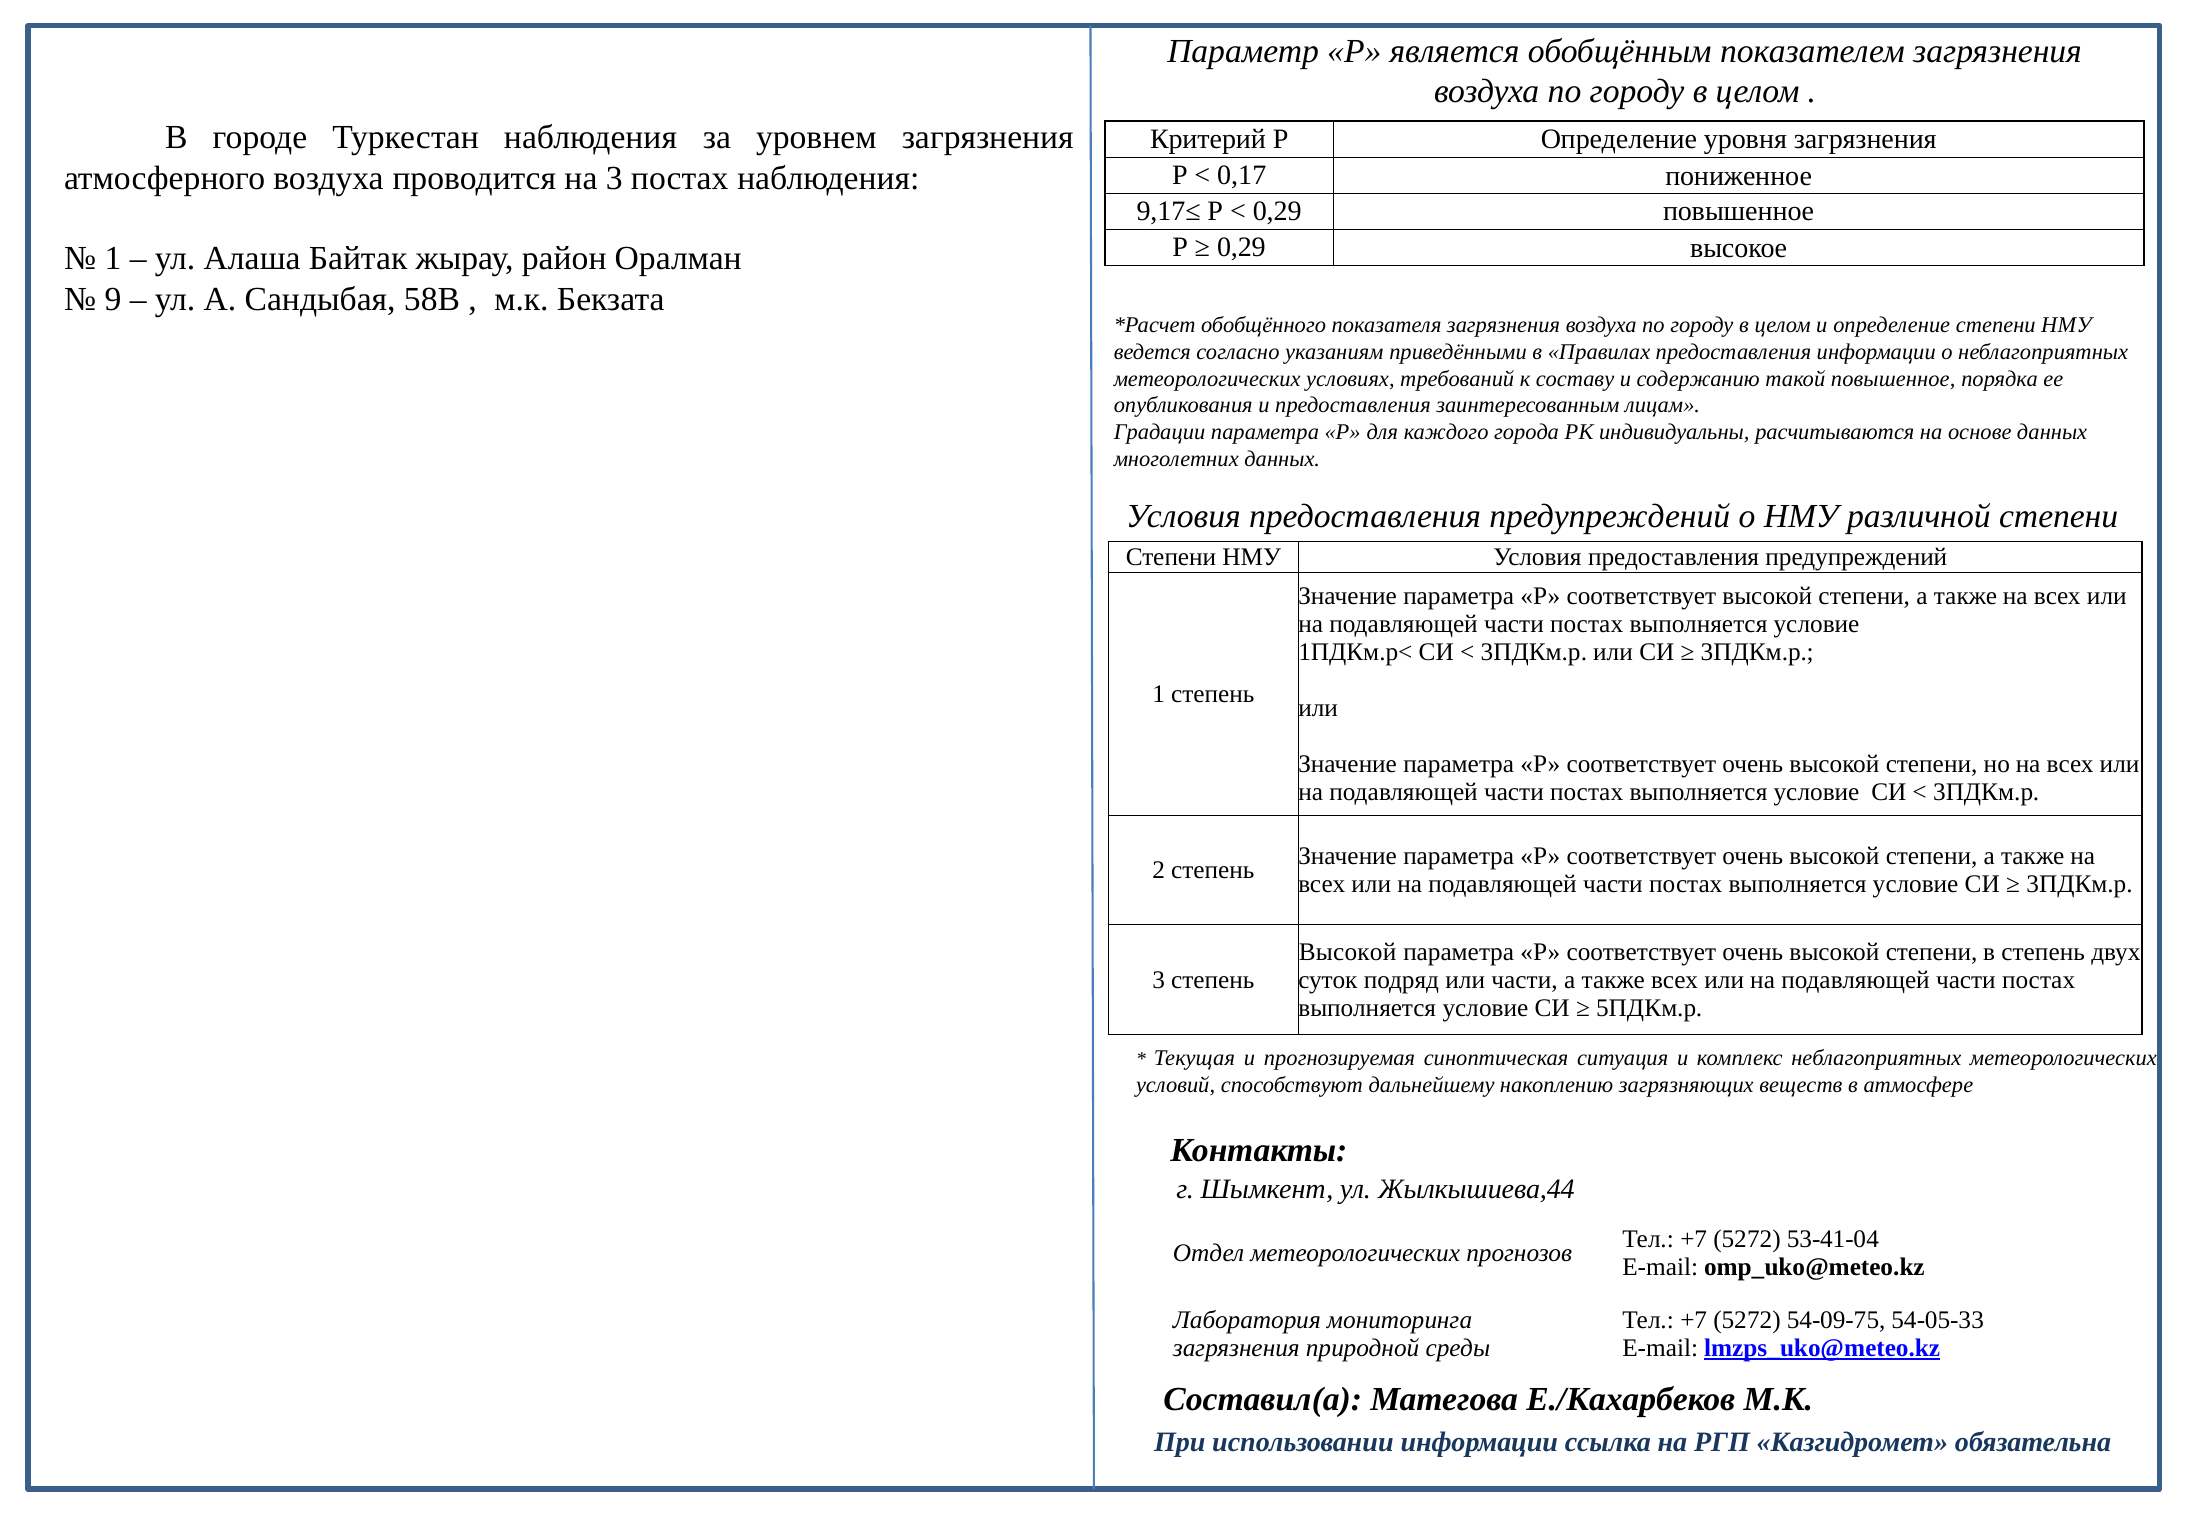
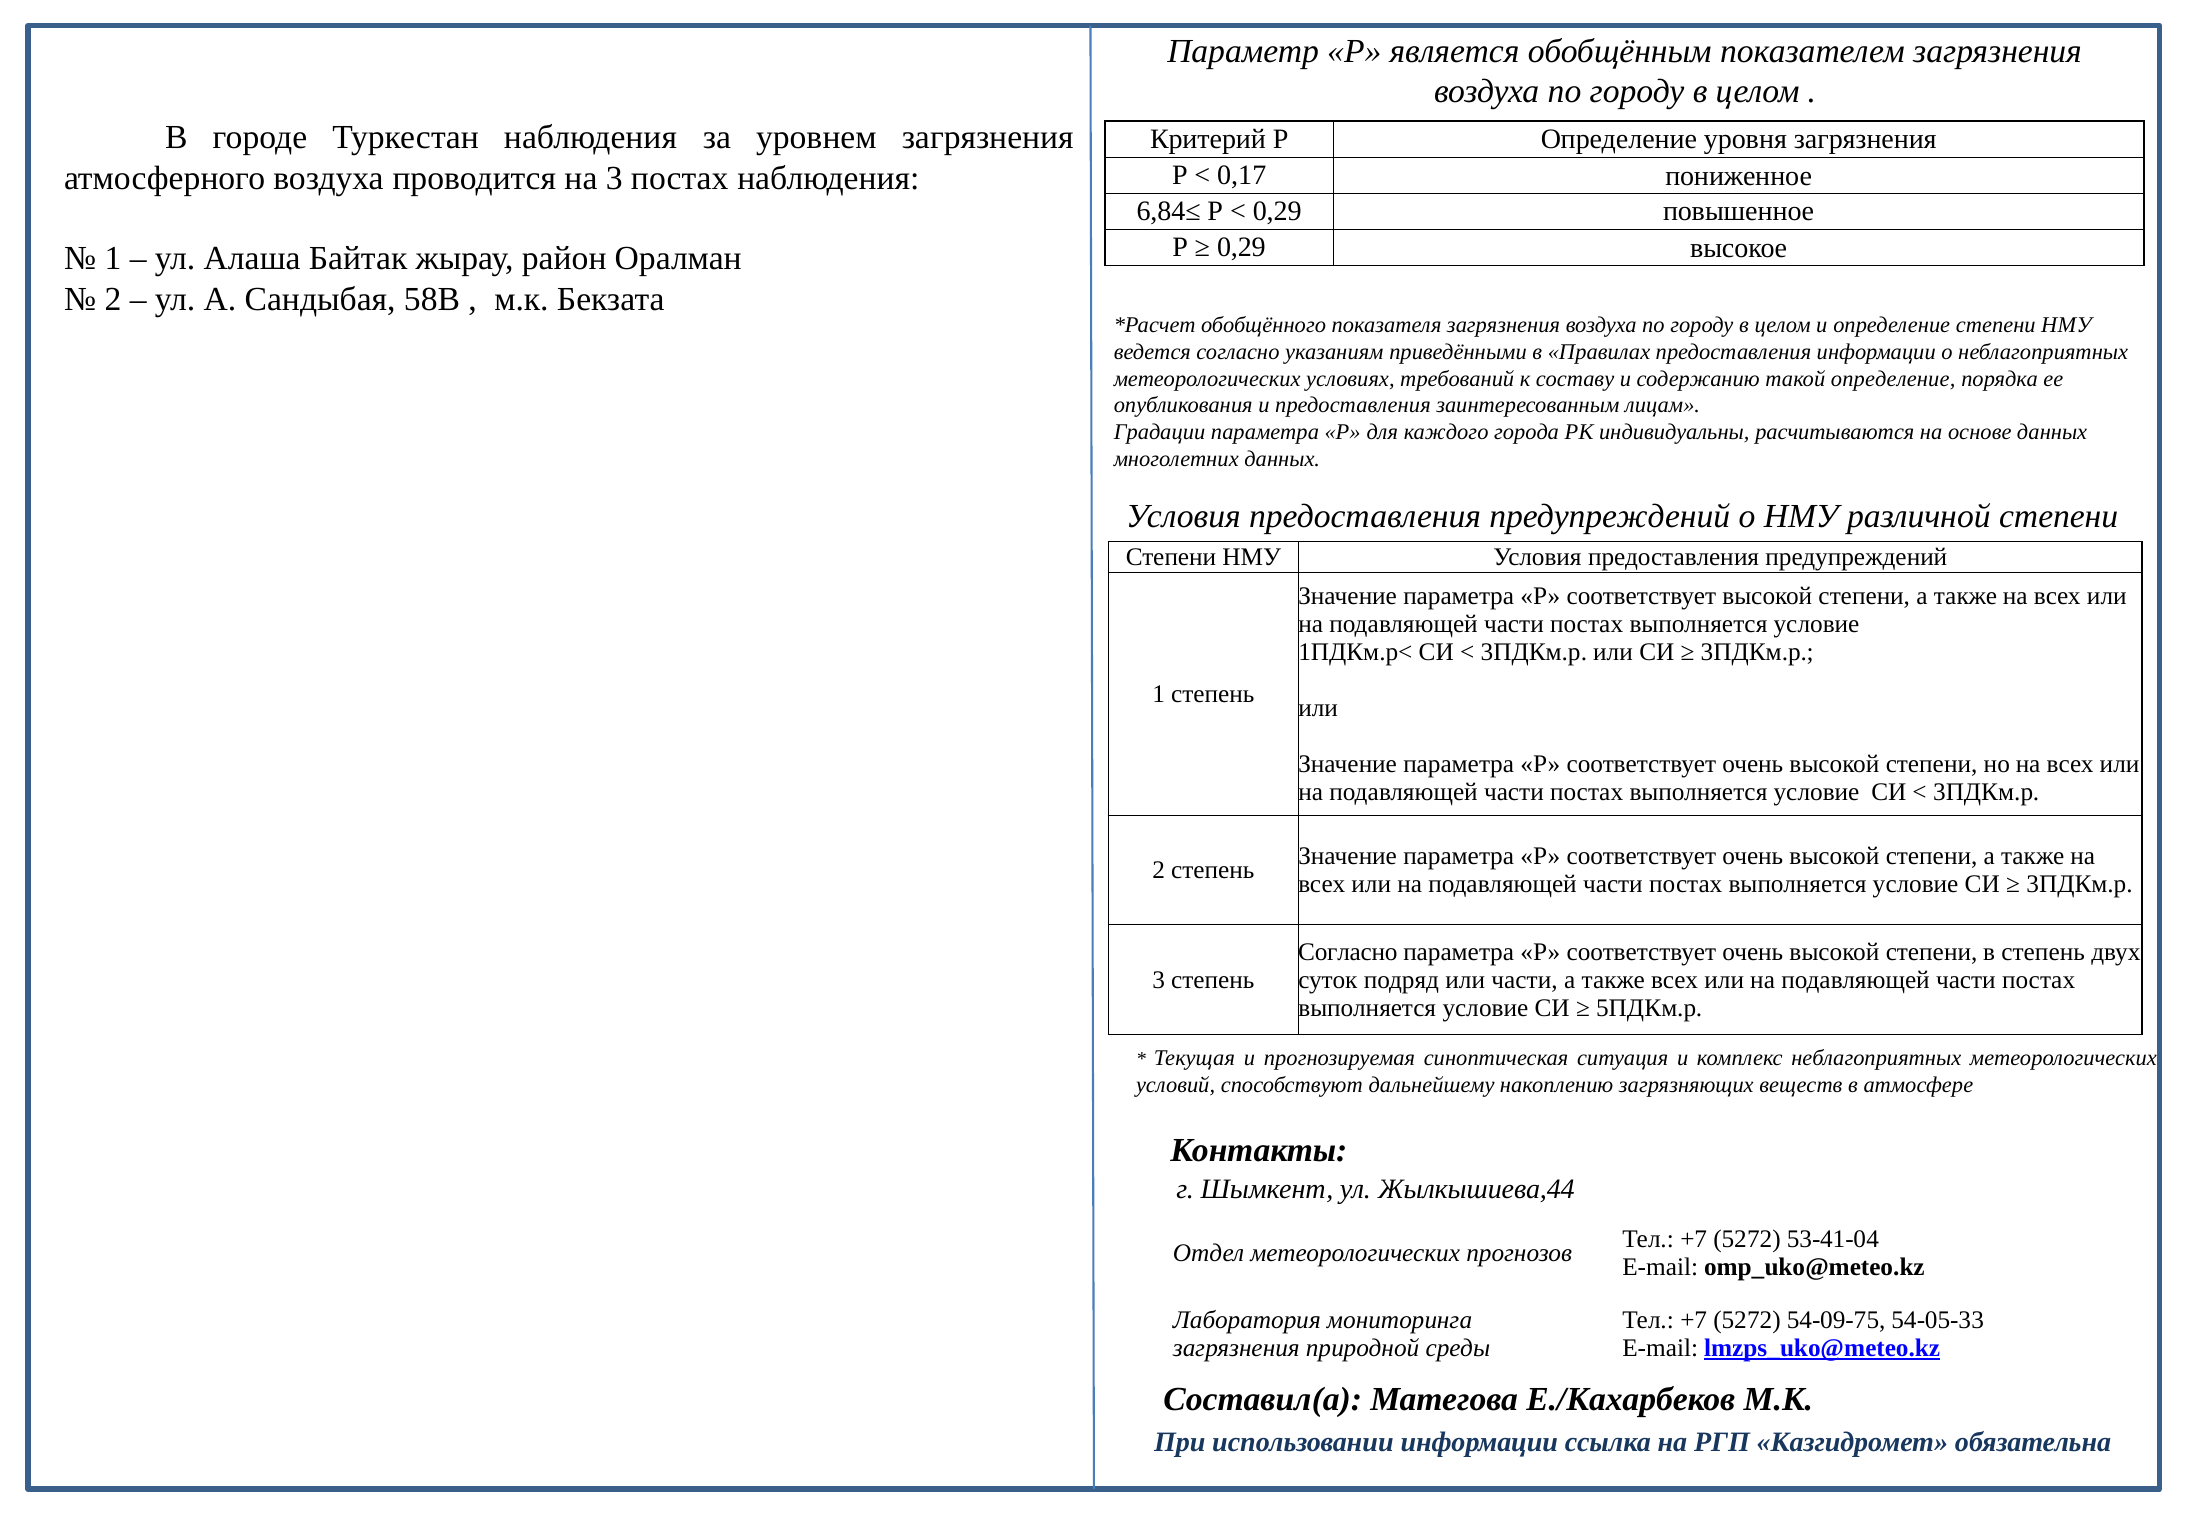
9,17≤: 9,17≤ -> 6,84≤ (1169, 211)
9: 9 -> 2 (113, 299)
такой повышенное: повышенное -> определение (1893, 379)
Высокой: Высокой -> Согласно (1348, 952)
